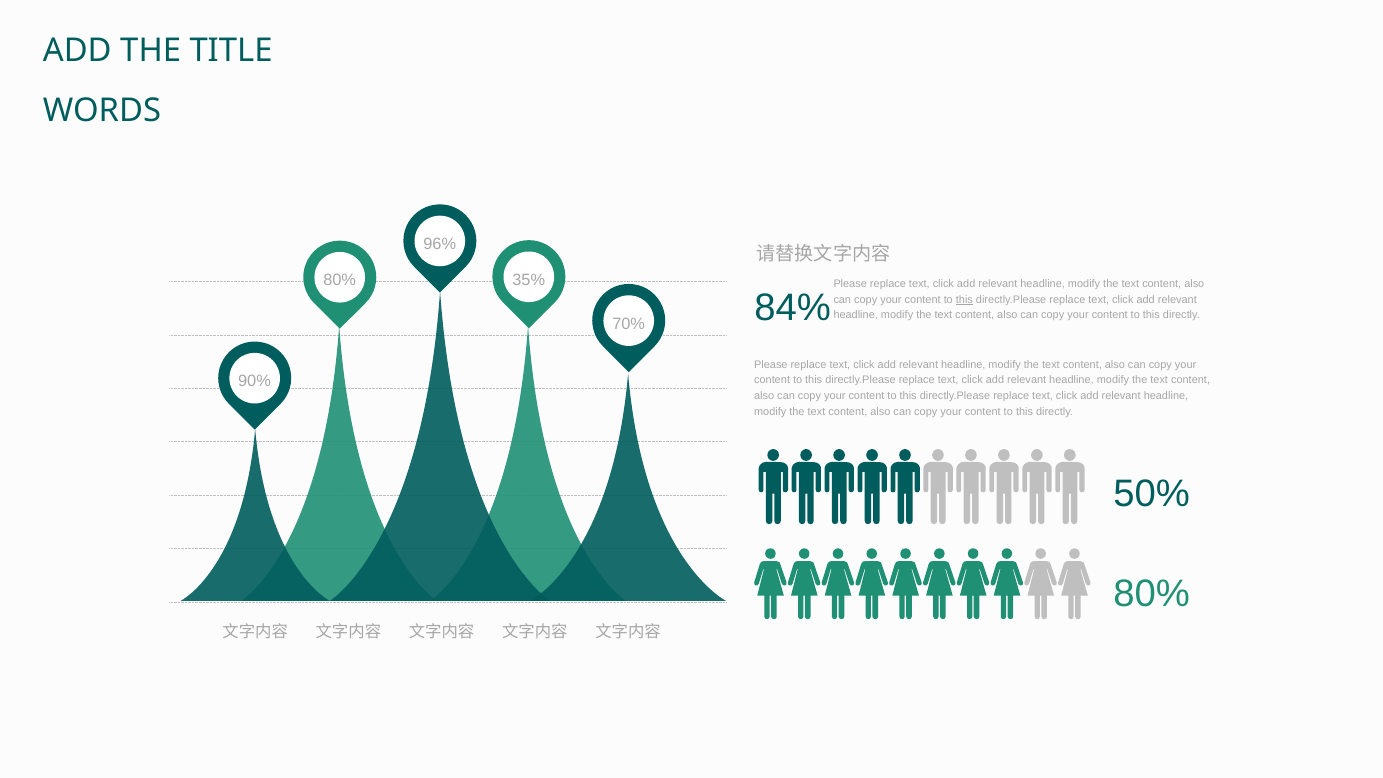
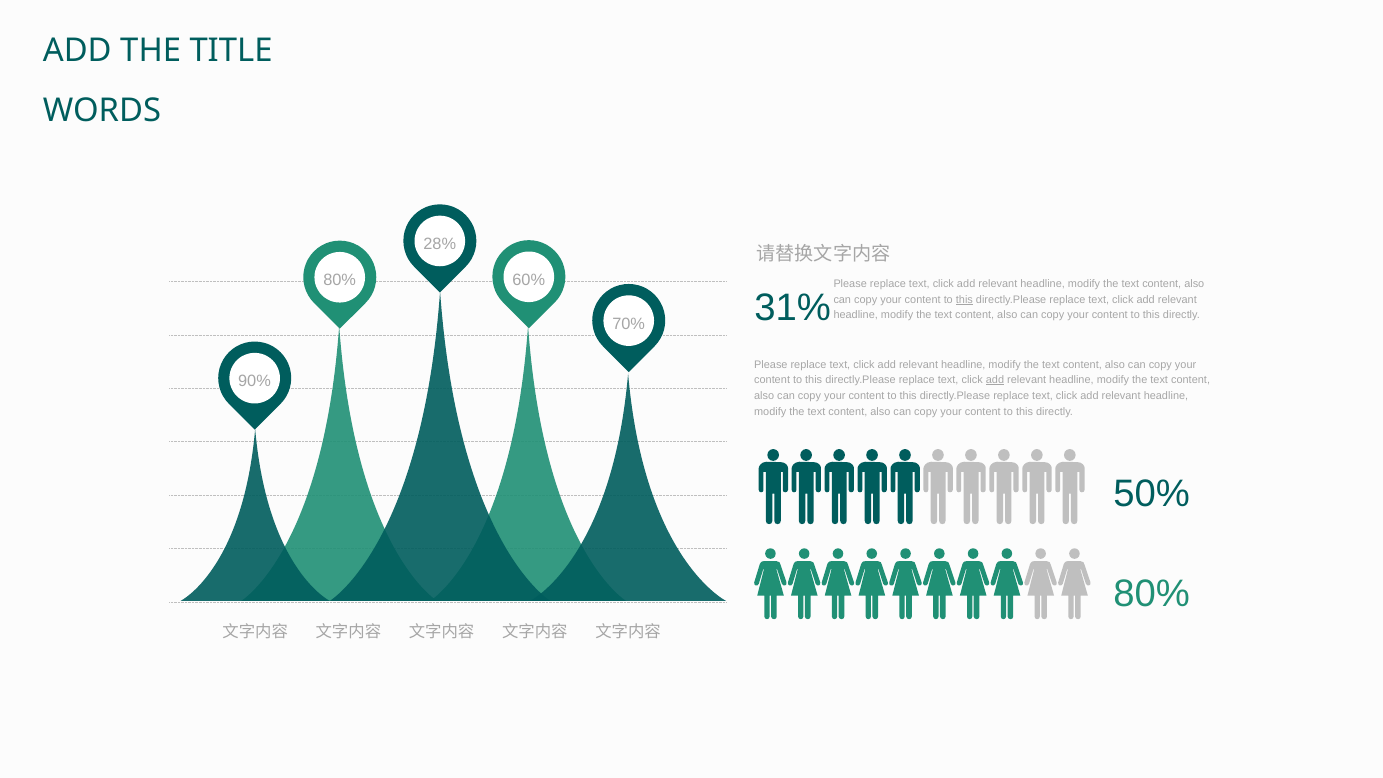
96%: 96% -> 28% (440, 244)
35%: 35% -> 60% (529, 280)
84%: 84% -> 31% (793, 308)
add underline: none -> present (995, 380)
